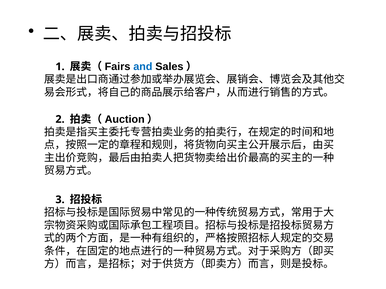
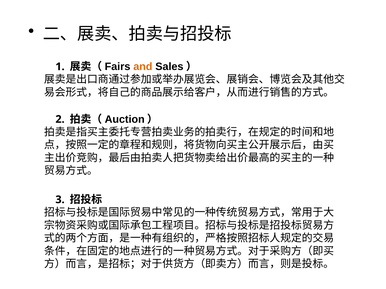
and colour: blue -> orange (143, 67)
